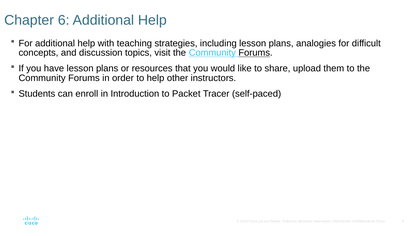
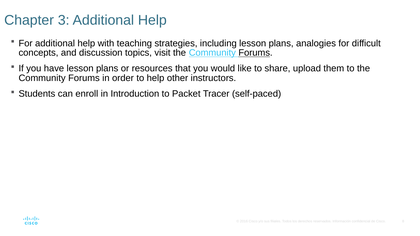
6: 6 -> 3 (64, 20)
